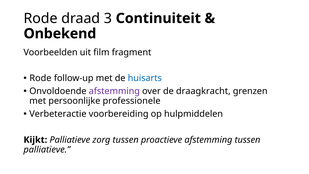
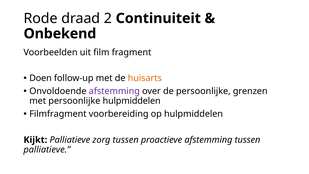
3: 3 -> 2 (108, 18)
Rode: Rode -> Doen (41, 78)
huisarts colour: blue -> orange (145, 78)
de draagkracht: draagkracht -> persoonlijke (203, 91)
persoonlijke professionele: professionele -> hulpmiddelen (132, 101)
Verbeteractie: Verbeteractie -> Filmfragment (58, 114)
